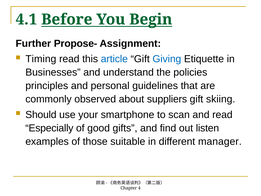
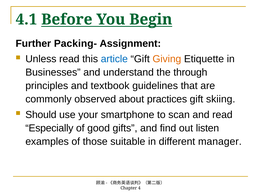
Propose-: Propose- -> Packing- (75, 43)
Timing: Timing -> Unless (41, 59)
Giving colour: blue -> orange (167, 59)
policies: policies -> through (190, 72)
personal: personal -> textbook (110, 86)
suppliers: suppliers -> practices (167, 99)
